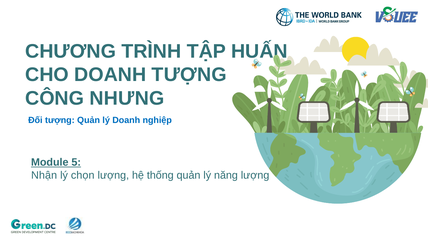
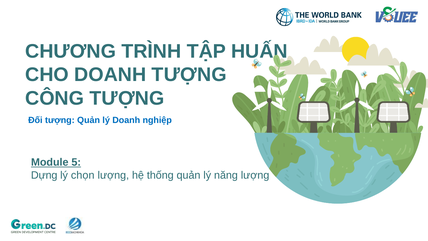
CÔNG NHƯNG: NHƯNG -> TƯỢNG (127, 98)
Nhận: Nhận -> Dựng (44, 175)
